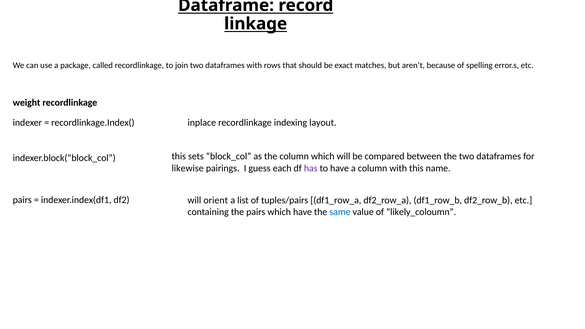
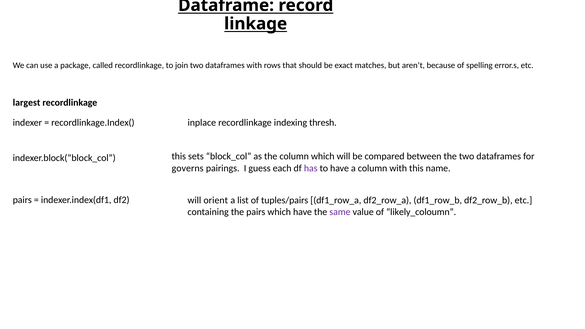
weight: weight -> largest (27, 103)
layout: layout -> thresh (323, 123)
likewise: likewise -> governs (188, 168)
same colour: blue -> purple (340, 212)
